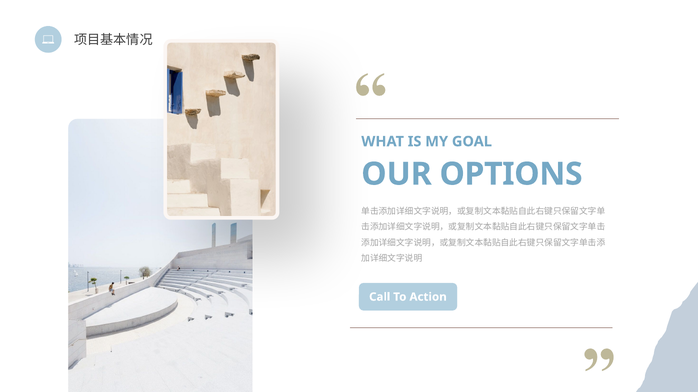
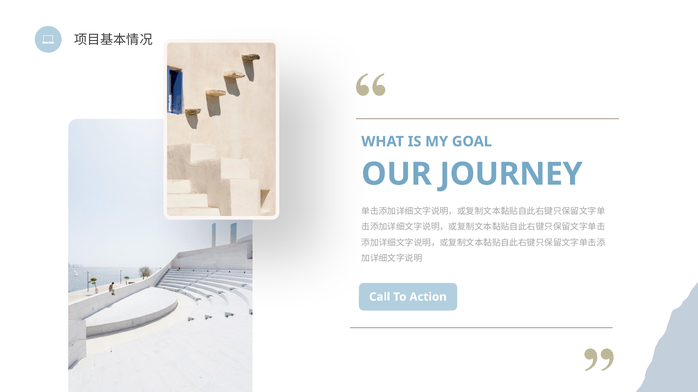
OPTIONS: OPTIONS -> JOURNEY (511, 174)
